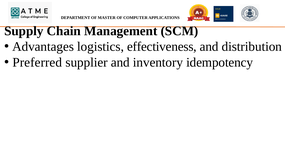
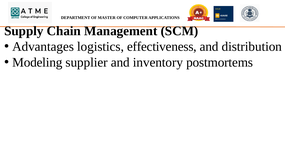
Preferred: Preferred -> Modeling (37, 62)
idempotency: idempotency -> postmortems (220, 62)
